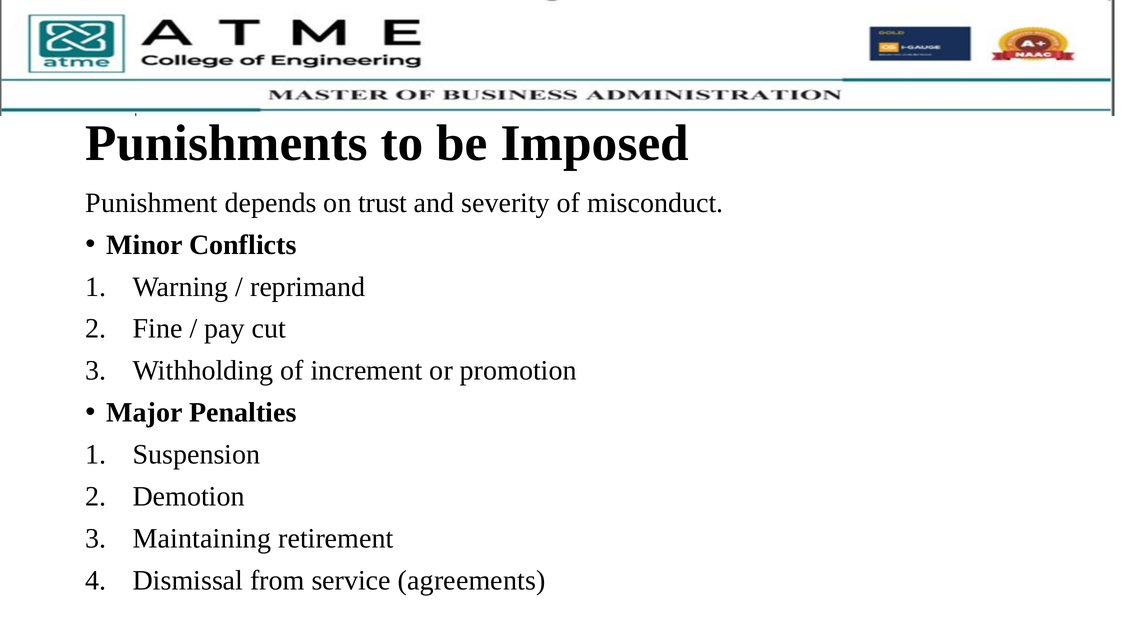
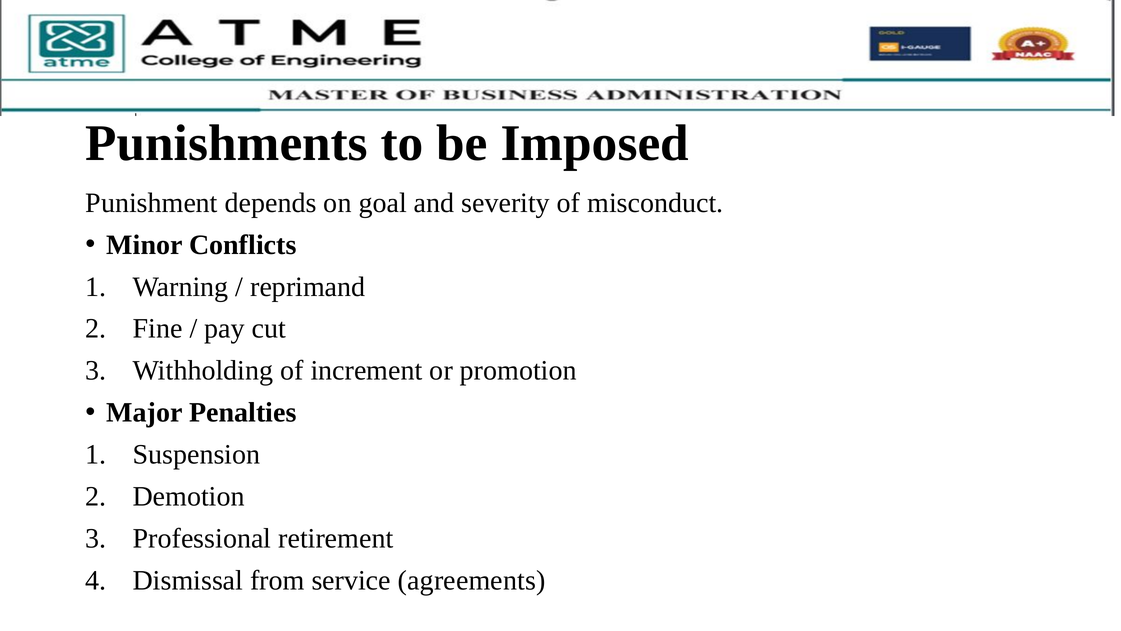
trust: trust -> goal (383, 203)
Maintaining: Maintaining -> Professional (202, 538)
